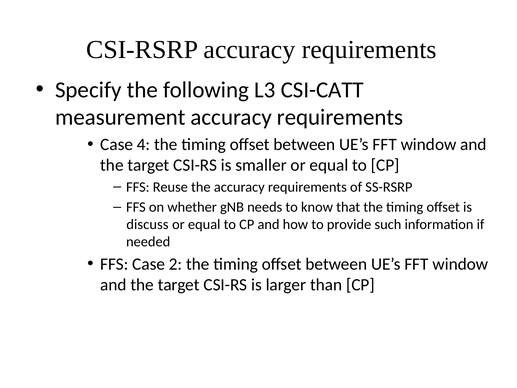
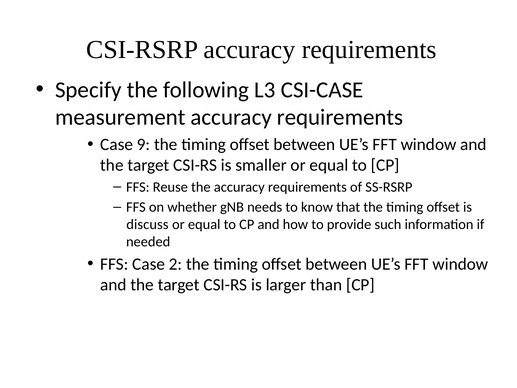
CSI-CATT: CSI-CATT -> CSI-CASE (322, 90)
4: 4 -> 9 (144, 145)
